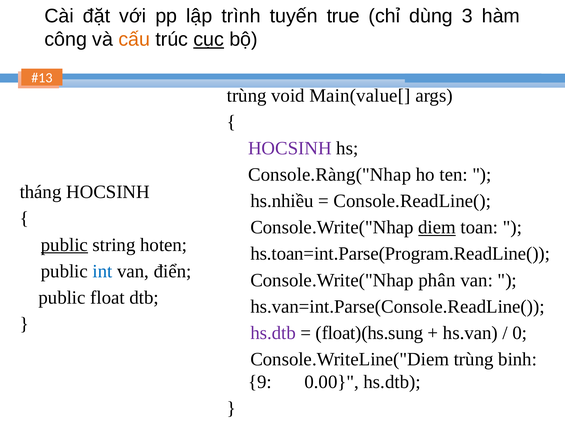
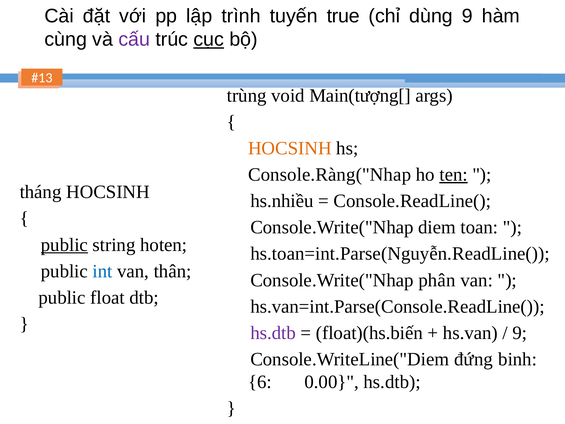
dùng 3: 3 -> 9 (467, 16)
công: công -> cùng (66, 39)
cấu colour: orange -> purple (134, 39)
Main(value[: Main(value[ -> Main(tượng[ (360, 95)
HOCSINH colour: purple -> orange (290, 148)
ten underline: none -> present (454, 175)
diem underline: present -> none (437, 227)
hs.toan=int.Parse(Program.ReadLine(: hs.toan=int.Parse(Program.ReadLine( -> hs.toan=int.Parse(Nguyễn.ReadLine( (400, 254)
điển: điển -> thân (173, 271)
float)(hs.sung: float)(hs.sung -> float)(hs.biến (369, 333)
0: 0 -> 9 (520, 333)
Console.WriteLine("Diem trùng: trùng -> đứng (474, 359)
9: 9 -> 6 (260, 382)
